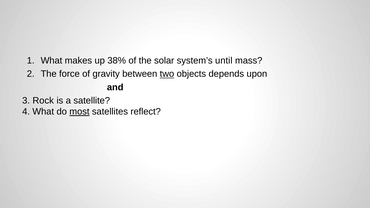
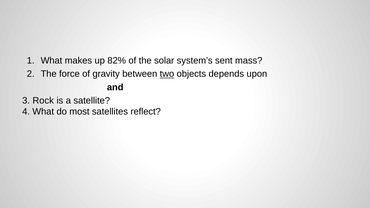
38%: 38% -> 82% (117, 61)
until: until -> sent (224, 61)
most underline: present -> none (79, 112)
